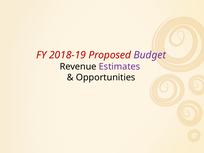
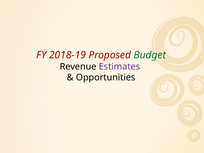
Budget colour: purple -> green (150, 55)
